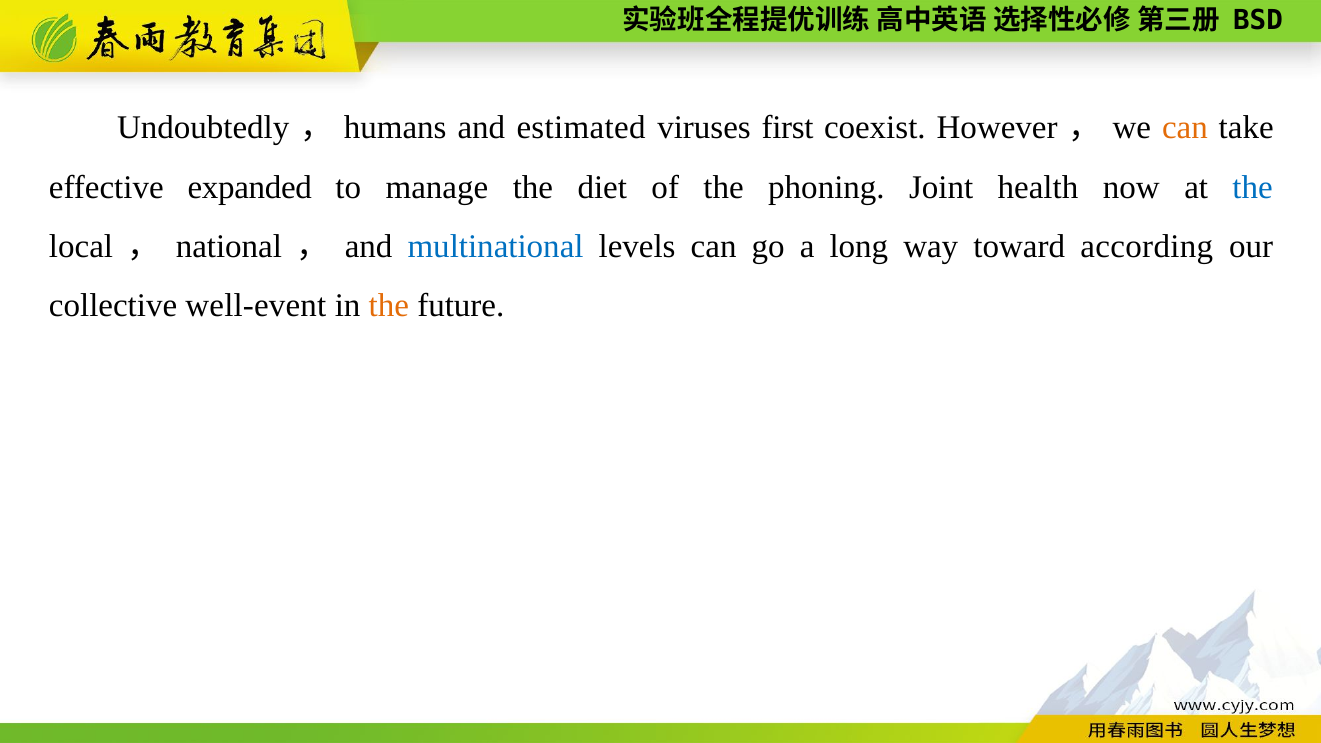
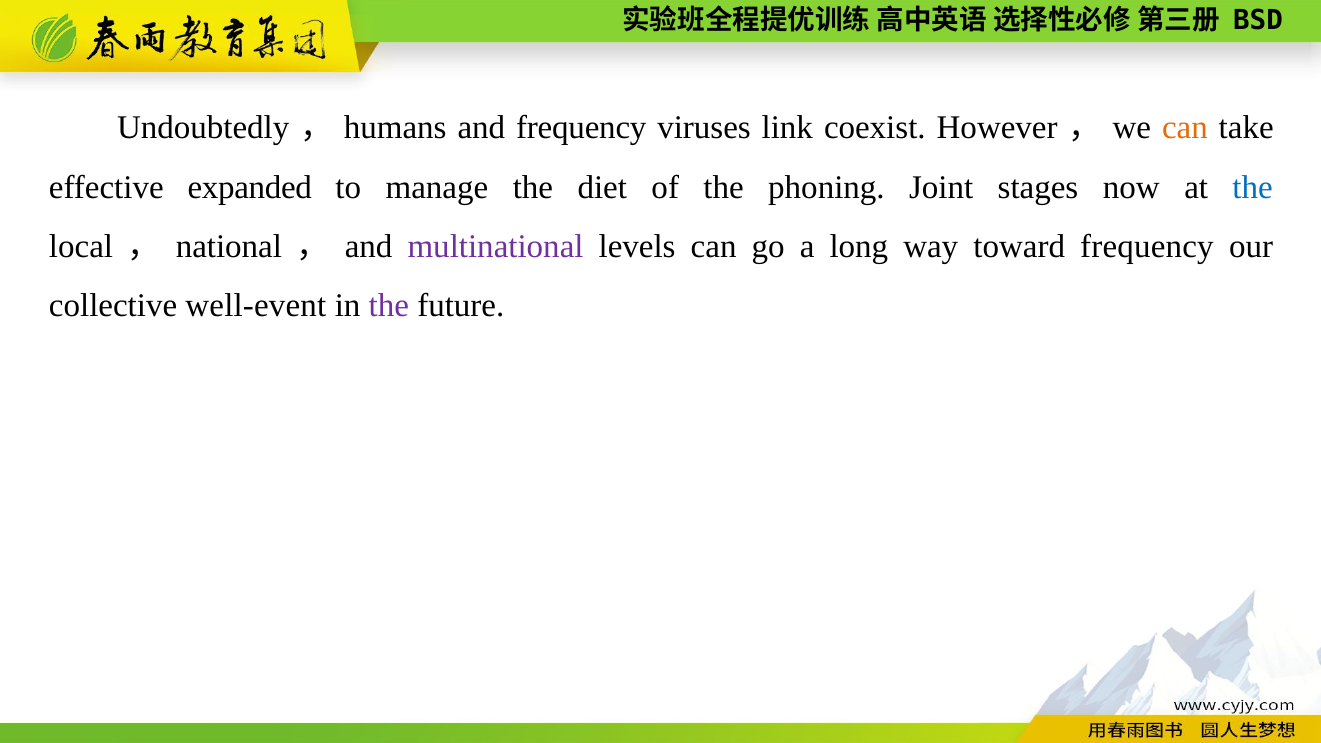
and estimated: estimated -> frequency (581, 128)
first: first -> link (787, 128)
health: health -> stages (1038, 187)
multinational colour: blue -> purple (496, 247)
toward according: according -> frequency (1147, 247)
the colour: orange -> purple (389, 306)
